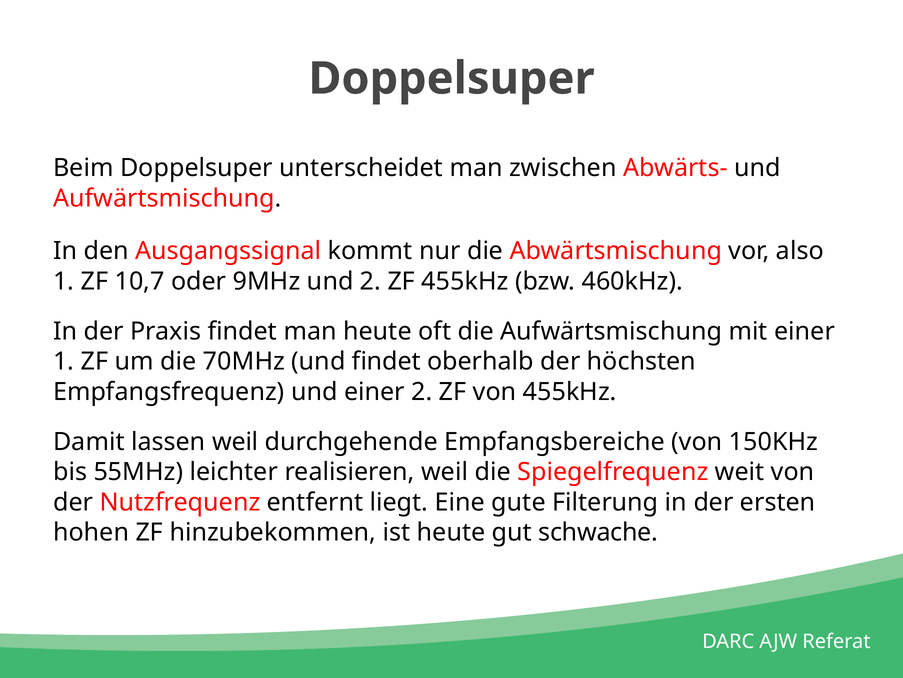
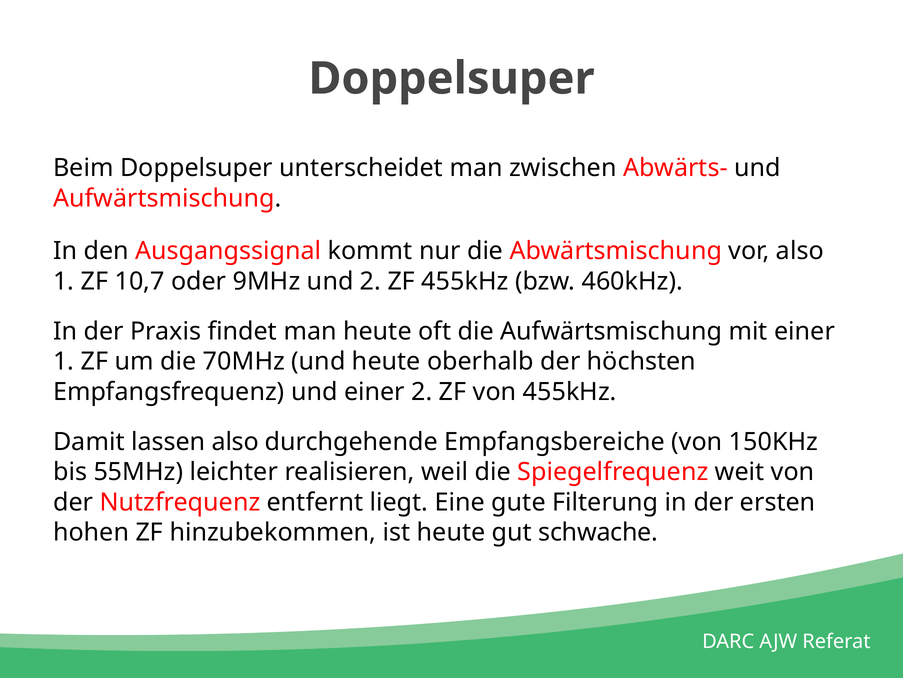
und findet: findet -> heute (386, 361)
lassen weil: weil -> also (235, 441)
